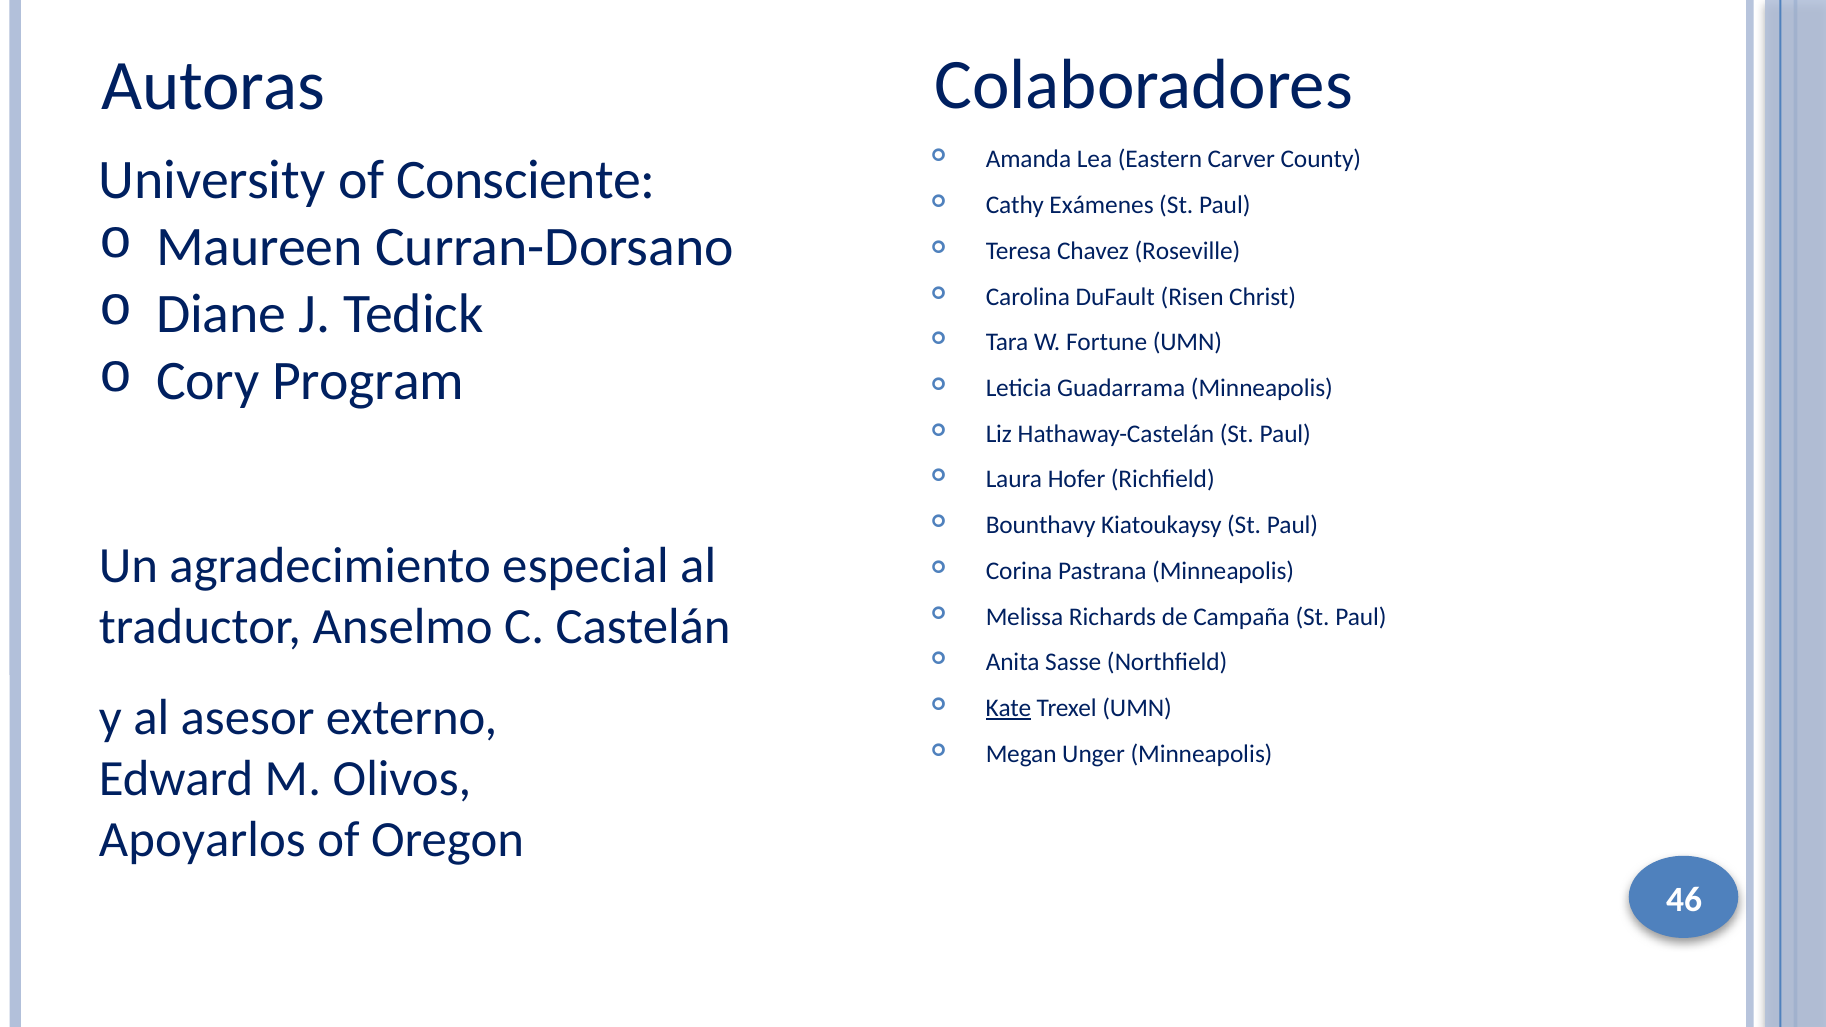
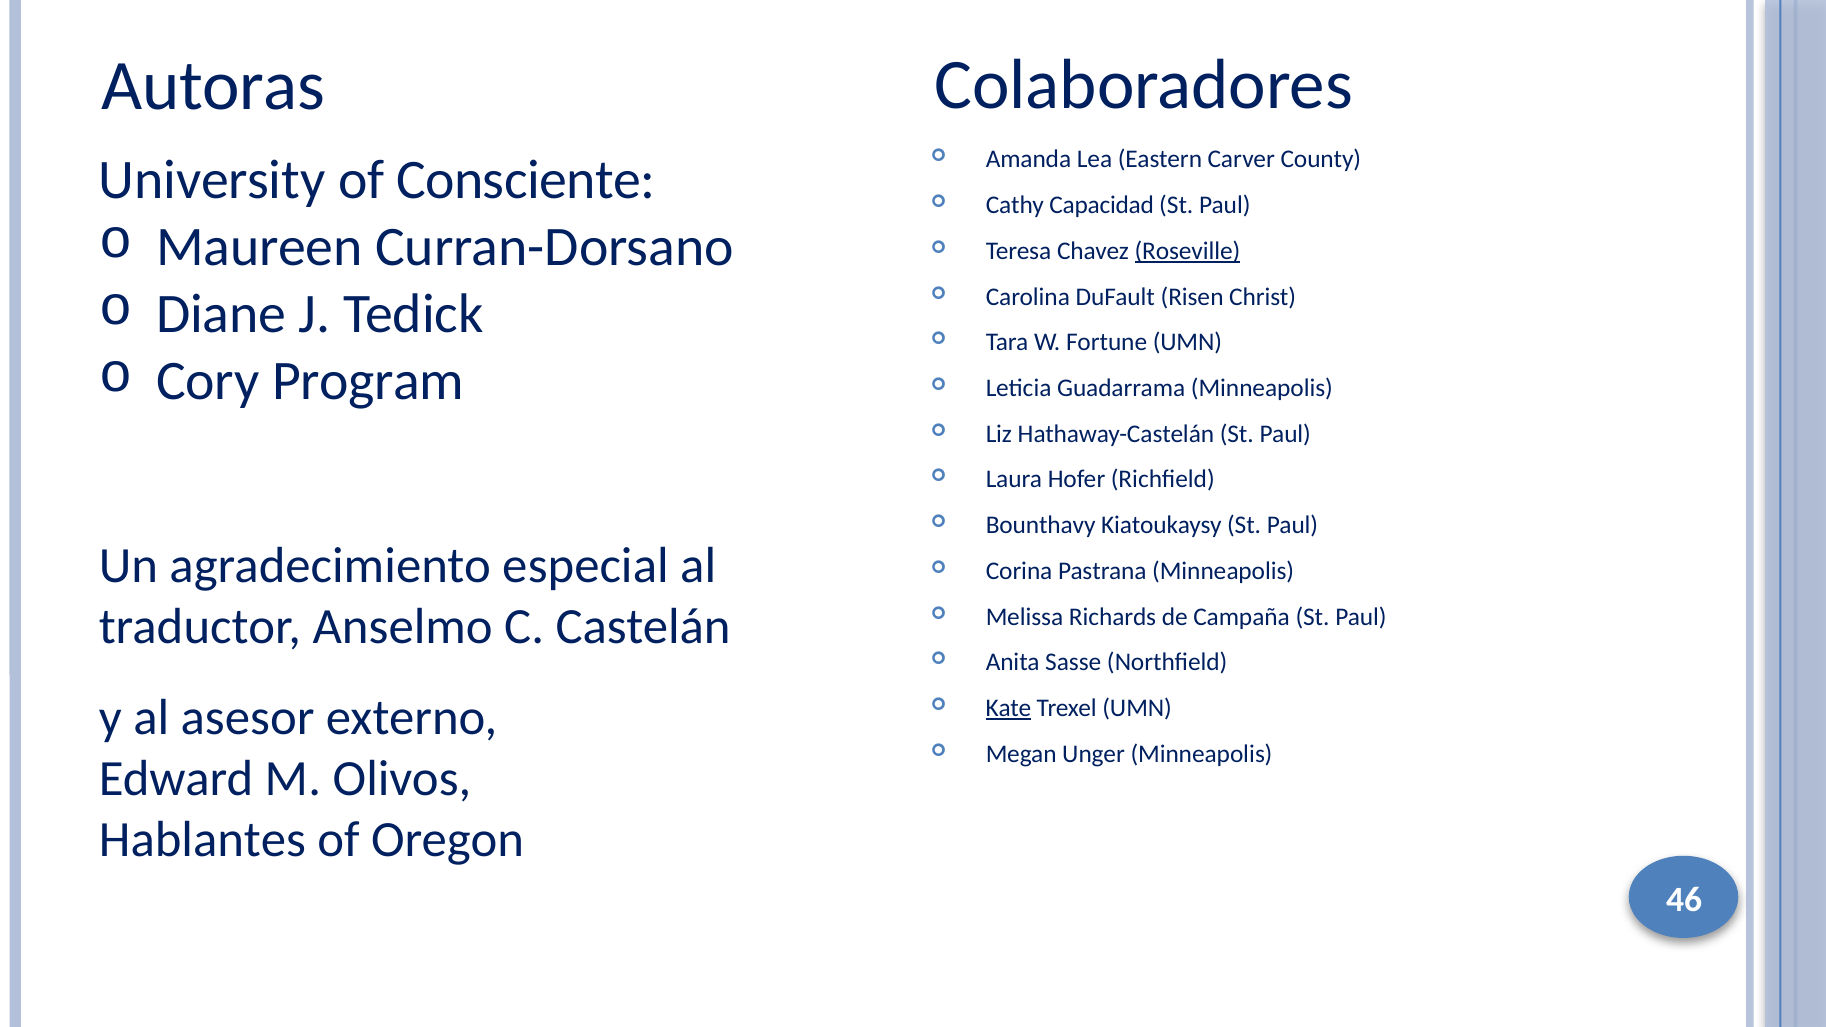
Exámenes: Exámenes -> Capacidad (1102, 205)
Roseville underline: none -> present (1187, 251)
Apoyarlos: Apoyarlos -> Hablantes (202, 840)
